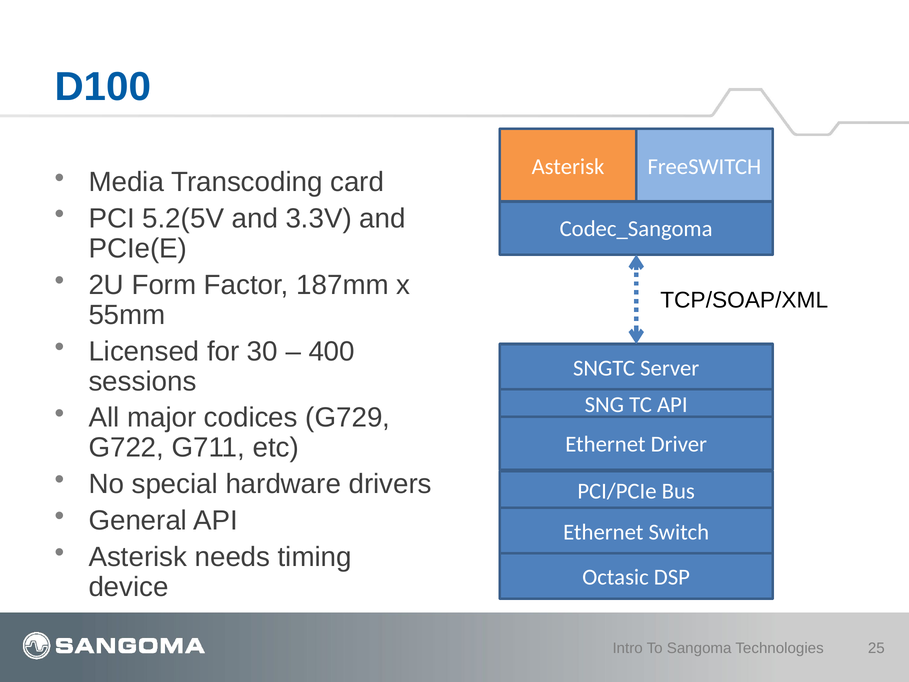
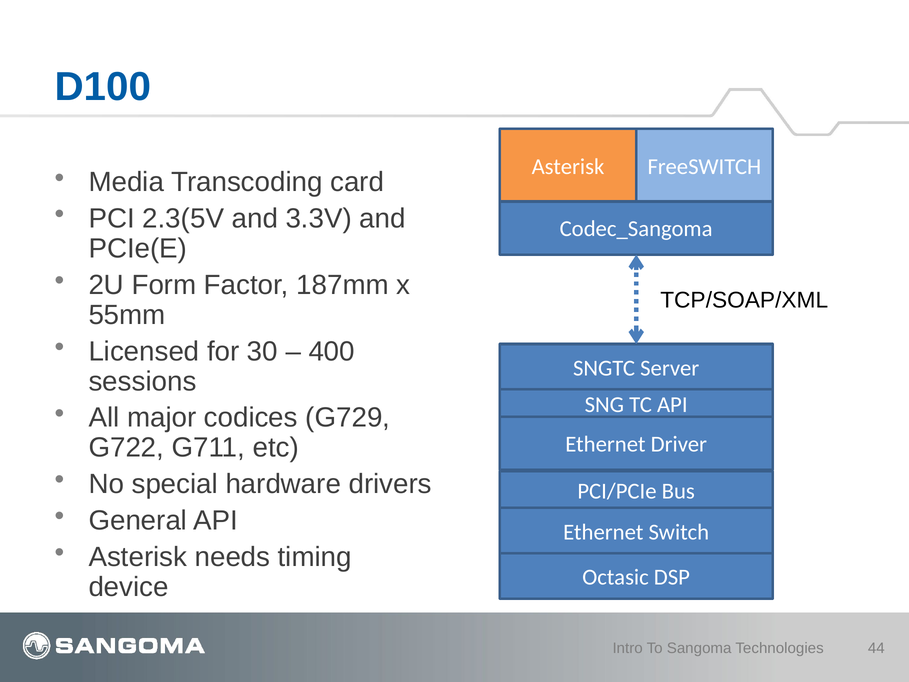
5.2(5V: 5.2(5V -> 2.3(5V (183, 219)
25: 25 -> 44 (876, 648)
